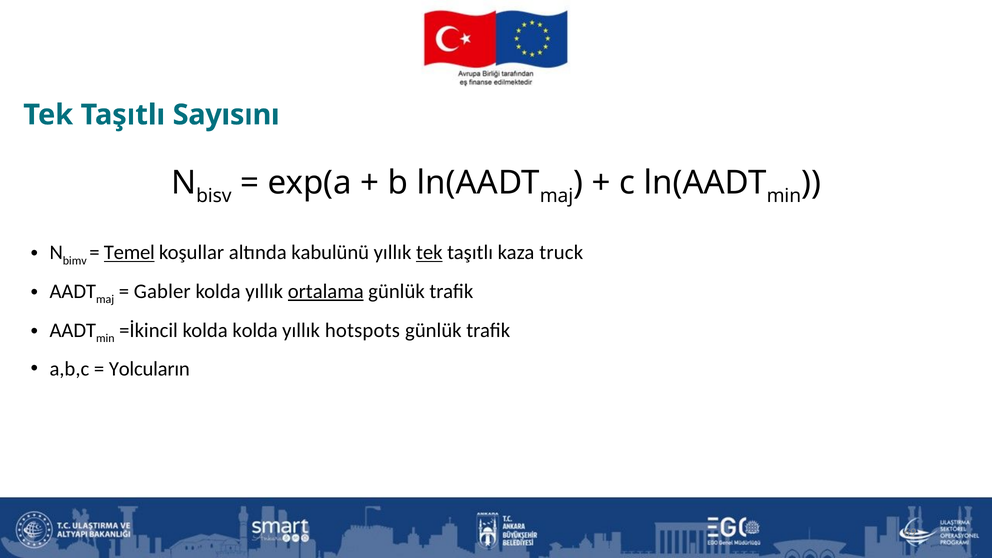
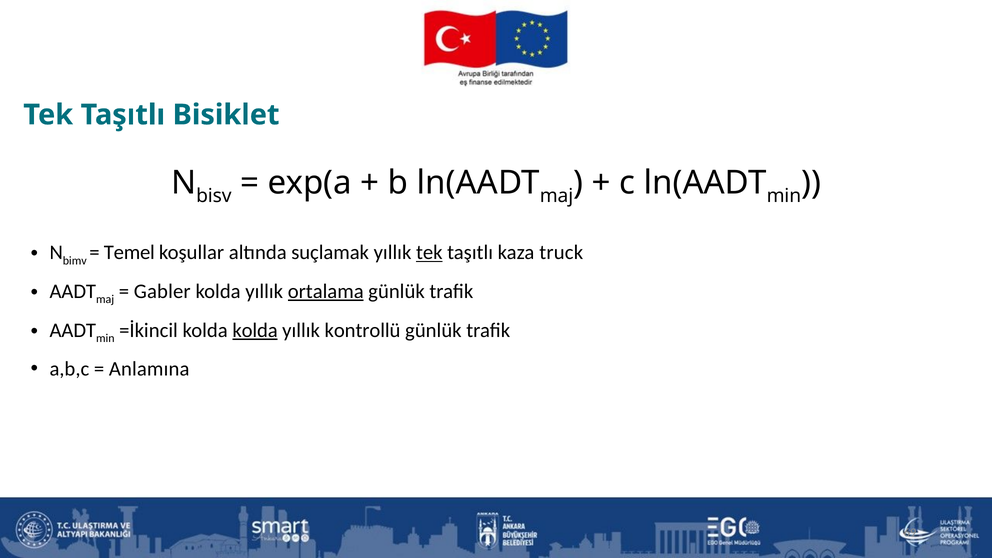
Sayısını: Sayısını -> Bisiklet (226, 115)
Temel underline: present -> none (129, 253)
kabulünü: kabulünü -> suçlamak (330, 253)
kolda underline: none -> present (255, 330)
hotspots: hotspots -> kontrollü (363, 330)
Yolcuların: Yolcuların -> Anlamına (149, 369)
